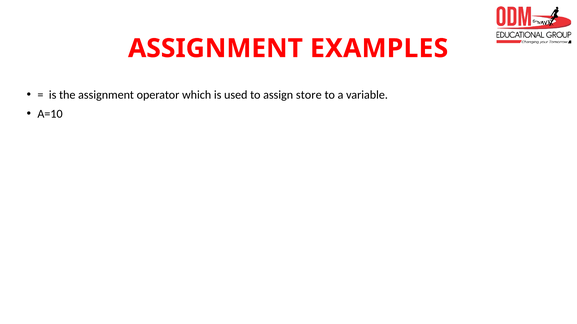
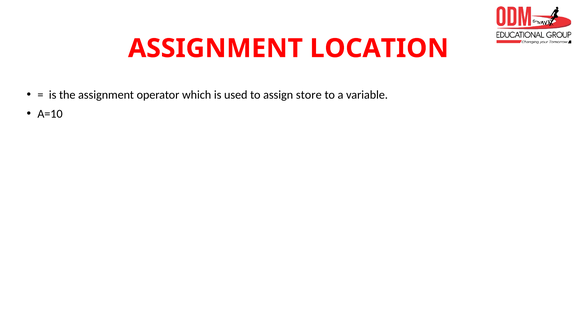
EXAMPLES: EXAMPLES -> LOCATION (379, 48)
